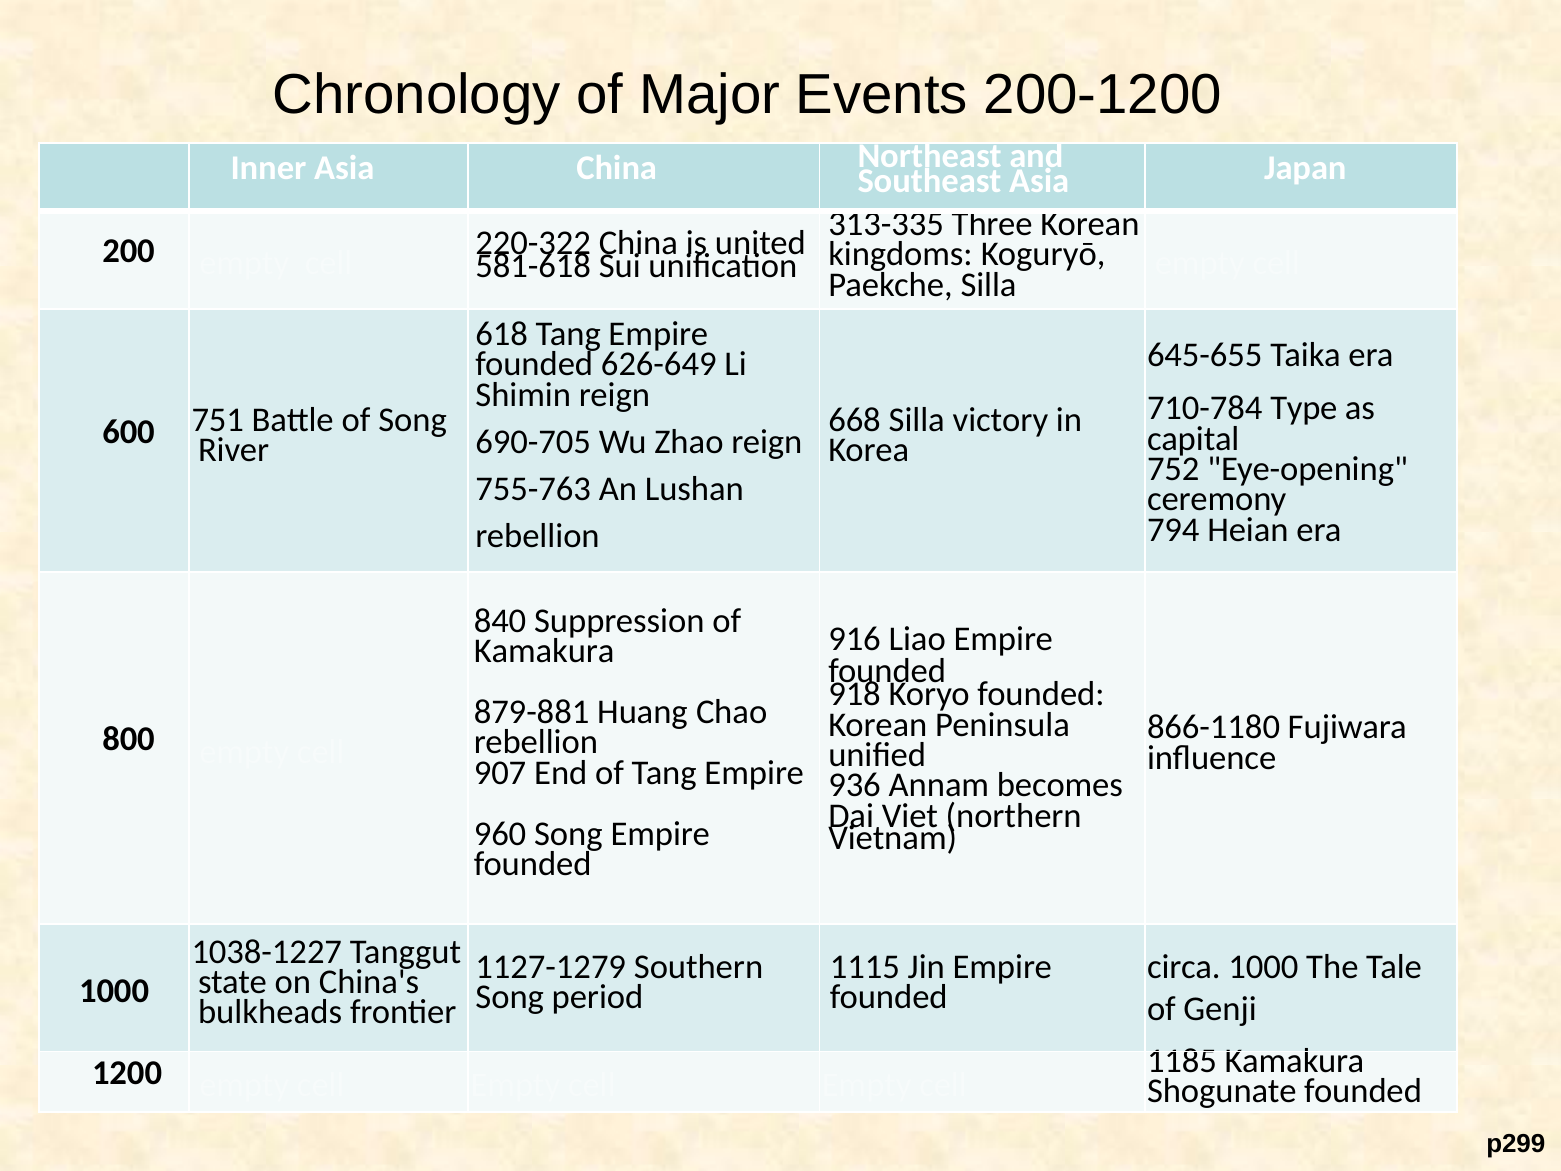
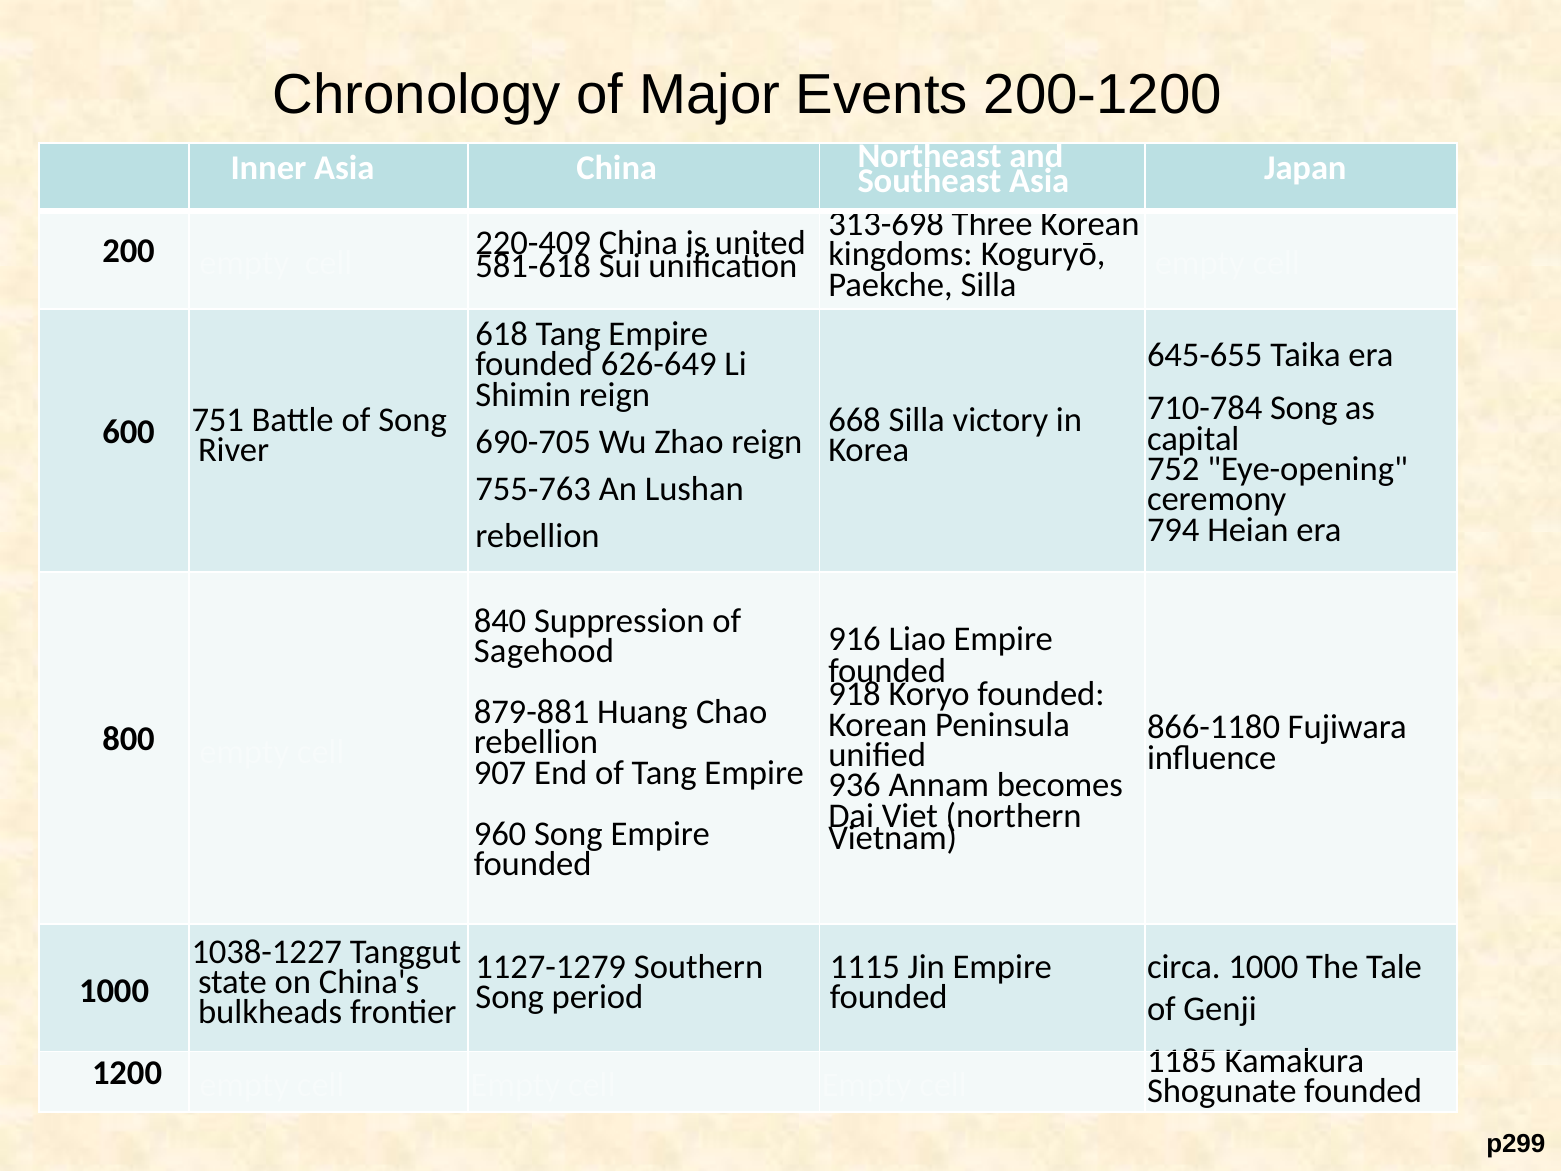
313-335: 313-335 -> 313-698 (886, 224)
220-322: 220-322 -> 220-409 (533, 243)
710-784 Type: Type -> Song (1304, 408)
Kamakura: Kamakura -> Sagehood (544, 651)
